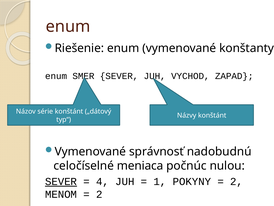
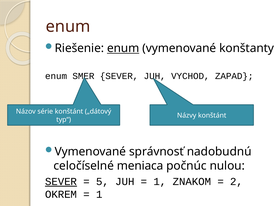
enum underline: none -> present (123, 48)
4: 4 -> 5 (103, 181)
POKYNY: POKYNY -> ZNAKOM (192, 181)
MENOM: MENOM -> OKREM (61, 194)
2: 2 -> 1 (99, 194)
